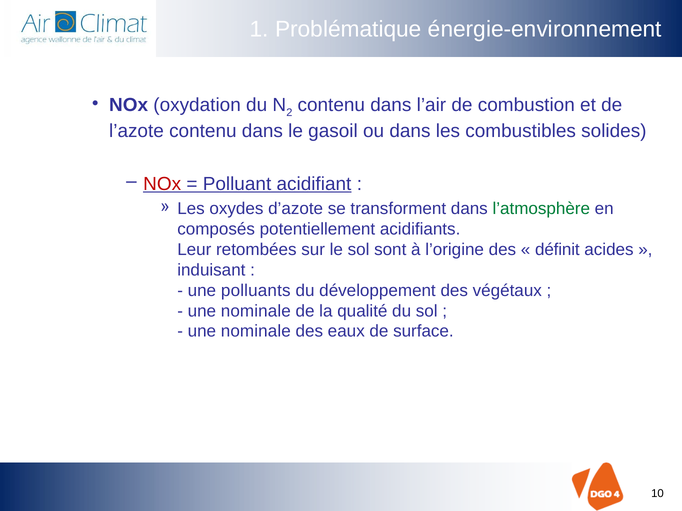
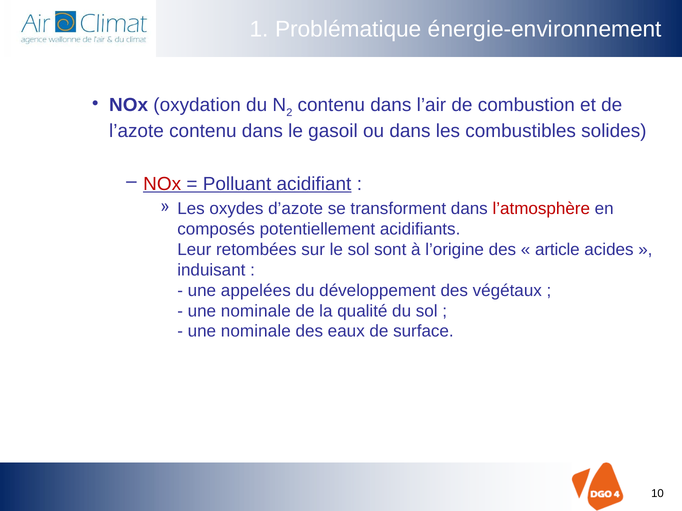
l’atmosphère colour: green -> red (541, 209)
définit: définit -> article (557, 250)
polluants: polluants -> appelées (256, 291)
